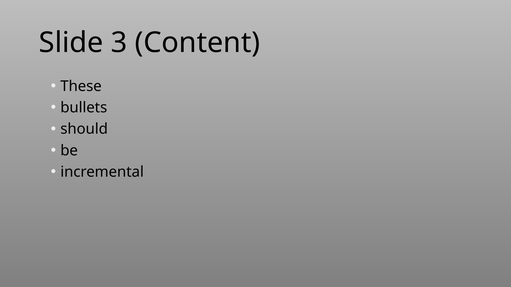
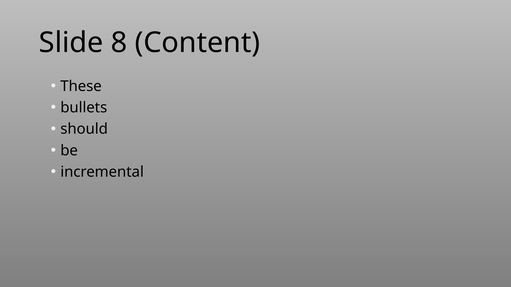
3: 3 -> 8 (119, 43)
